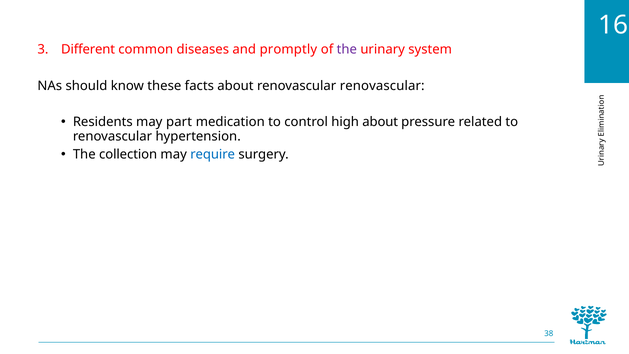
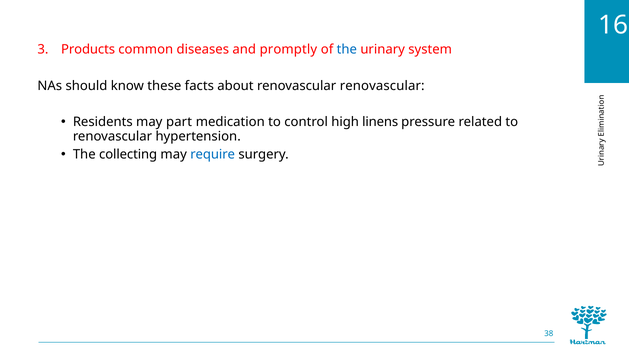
Different: Different -> Products (88, 50)
the colour: purple -> blue (347, 50)
high about: about -> linens (380, 122)
collection: collection -> collecting (128, 154)
